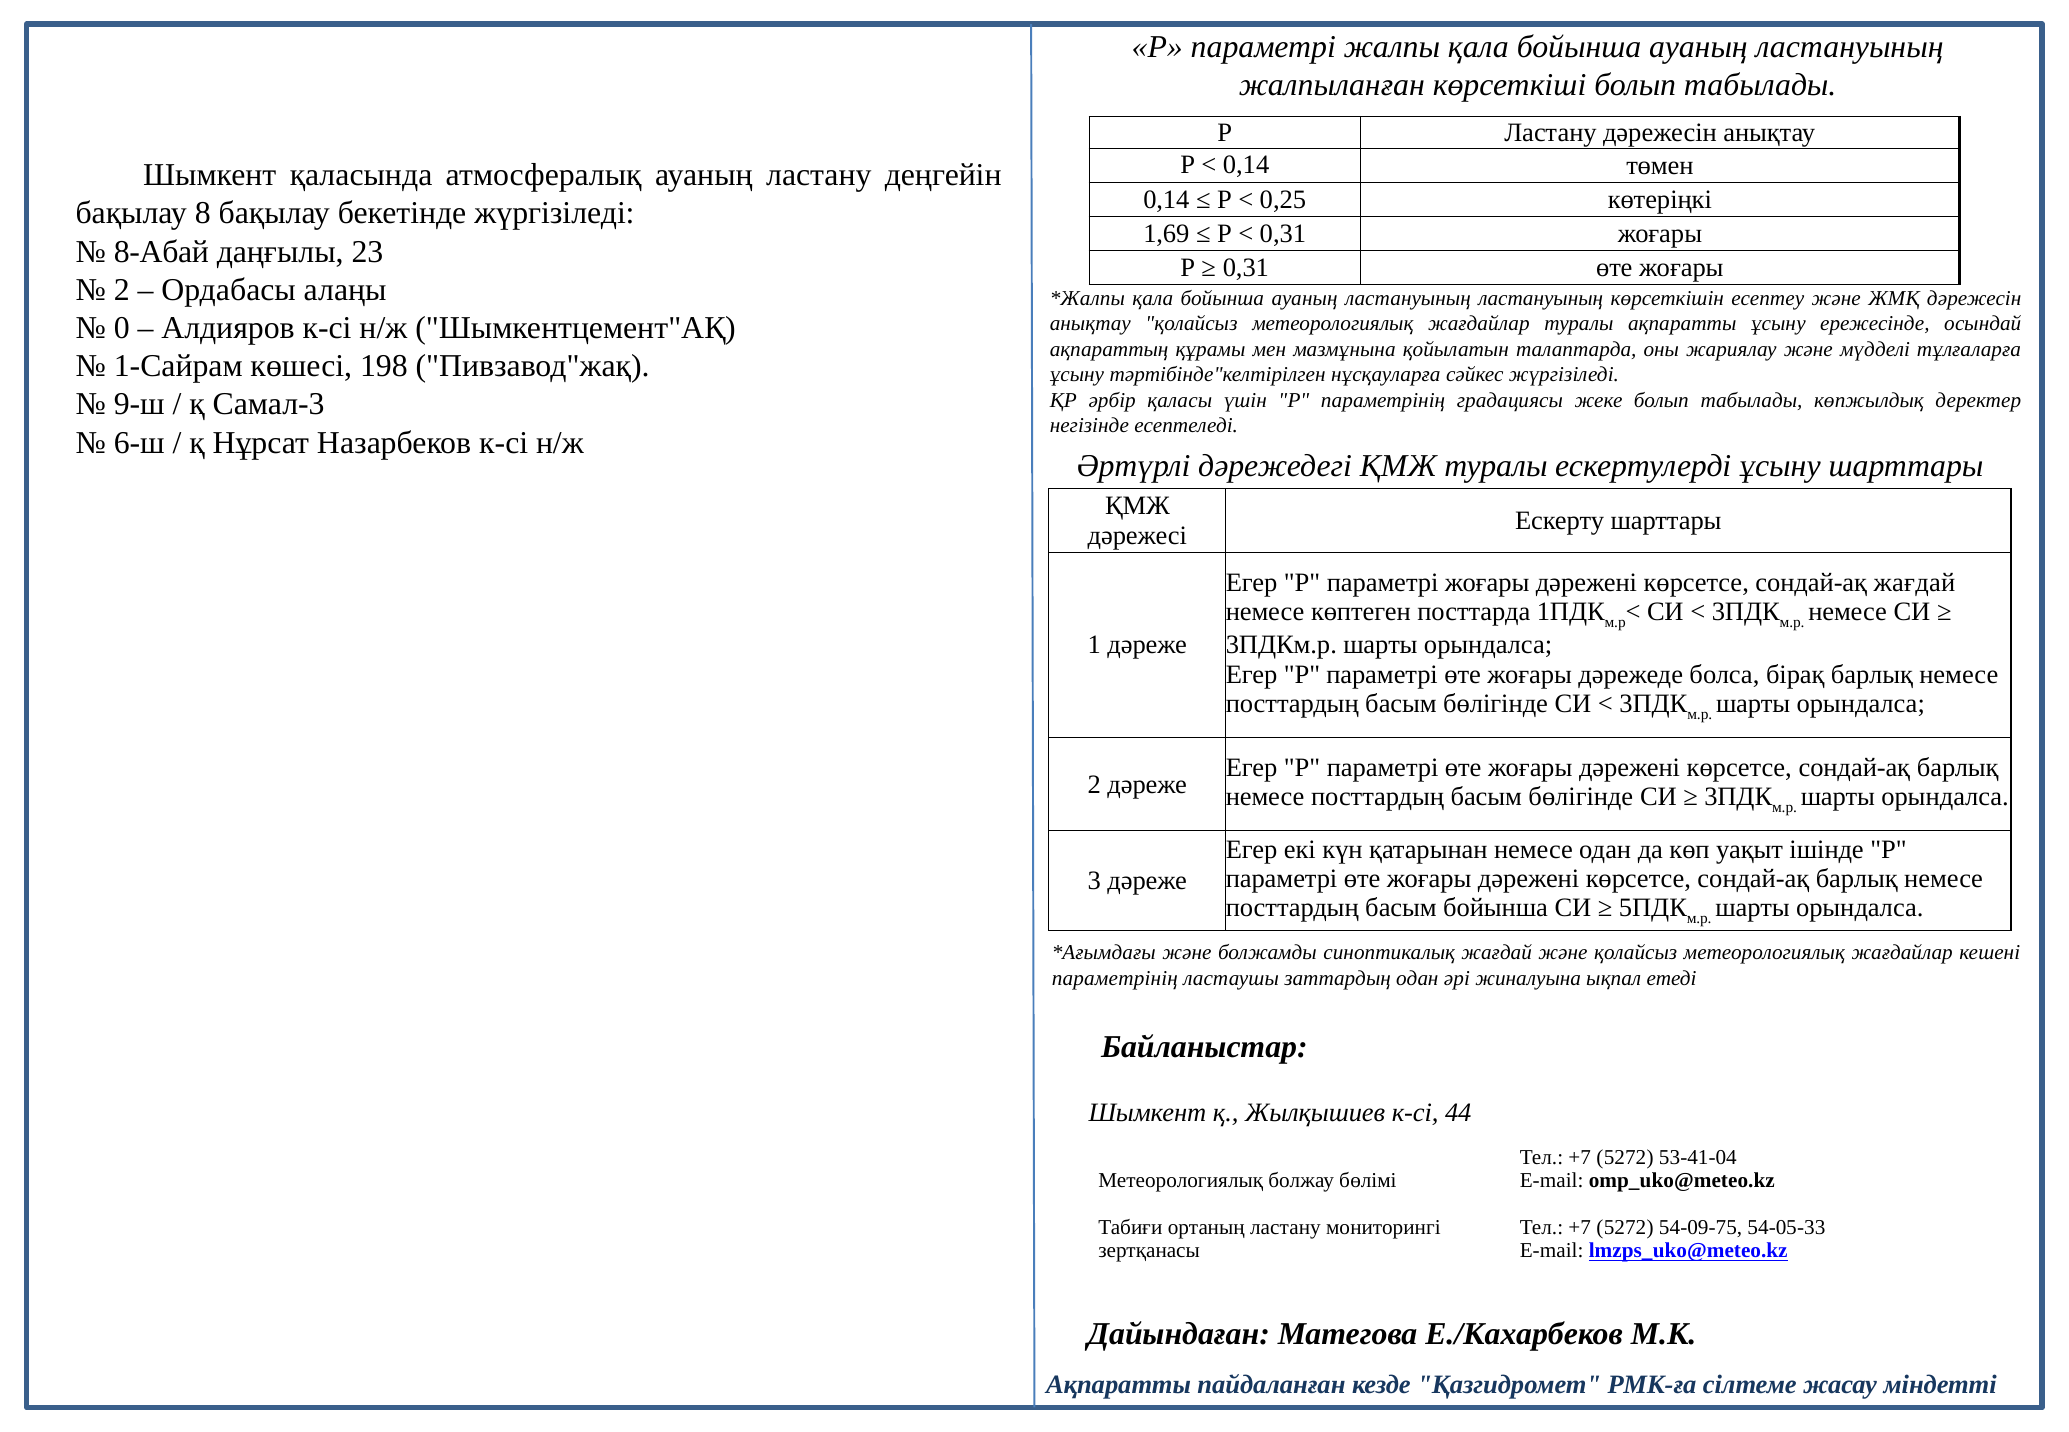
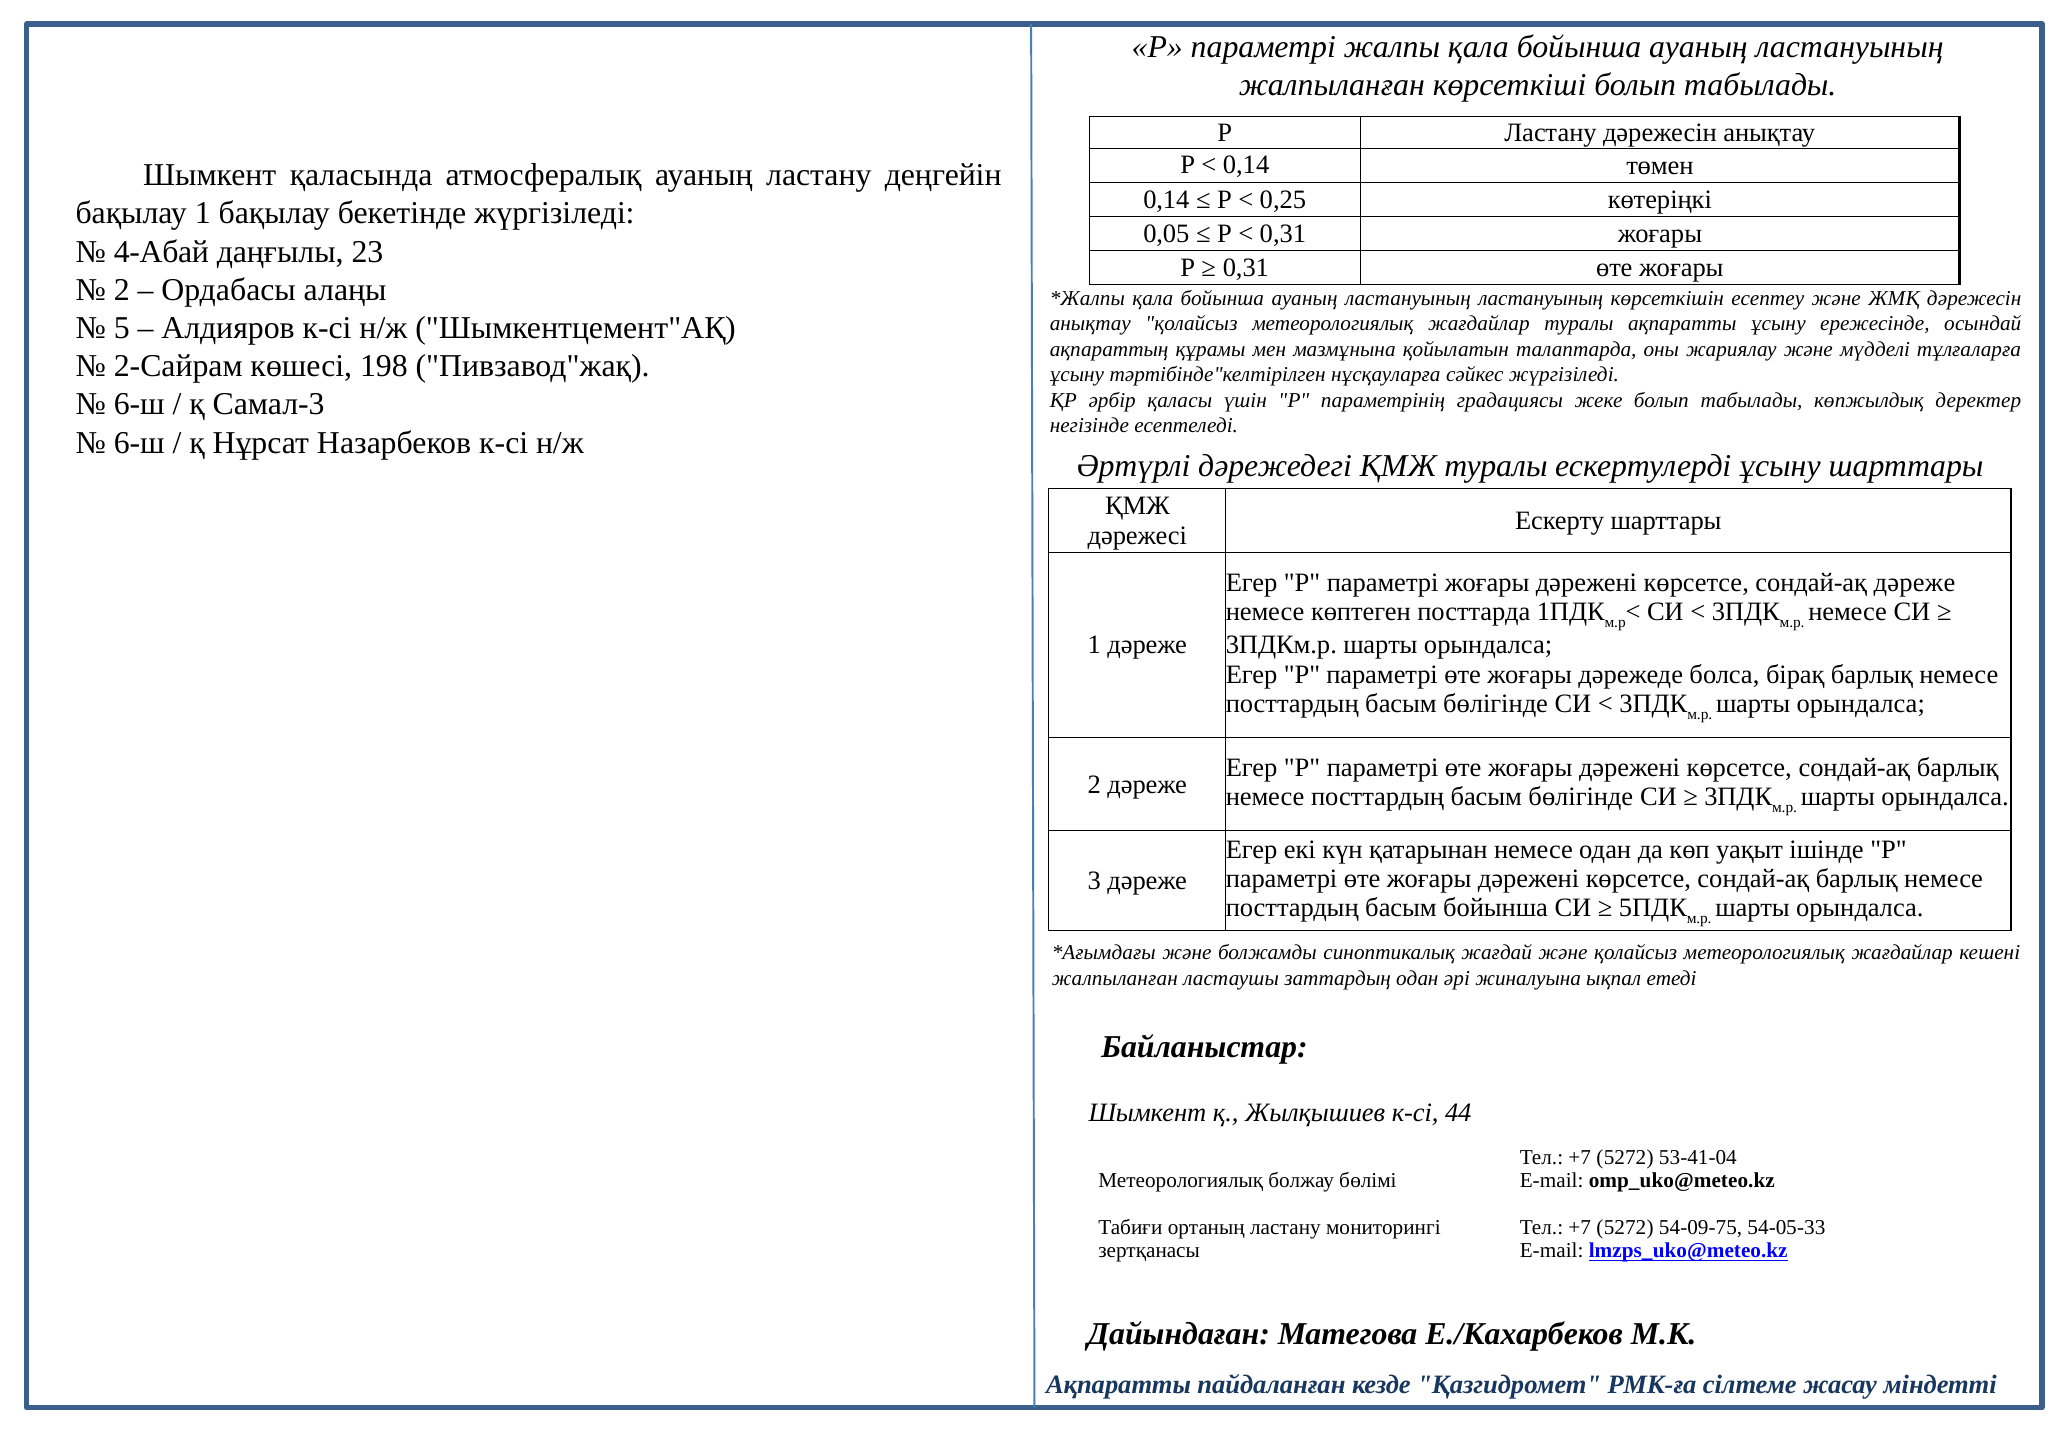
бақылау 8: 8 -> 1 (203, 213)
1,69: 1,69 -> 0,05 (1166, 234)
8-Абай: 8-Абай -> 4-Абай (161, 252)
0: 0 -> 5 (122, 328)
1-Сайрам: 1-Сайрам -> 2-Сайрам (178, 366)
9-ш: 9-ш -> 6-ш (139, 404)
сондай-ақ жағдай: жағдай -> дәреже (1914, 583)
параметрінің: параметрінің -> жалпыланған (1115, 978)
